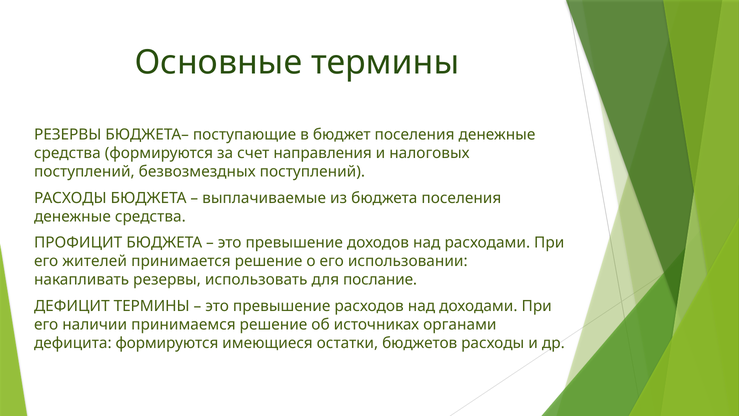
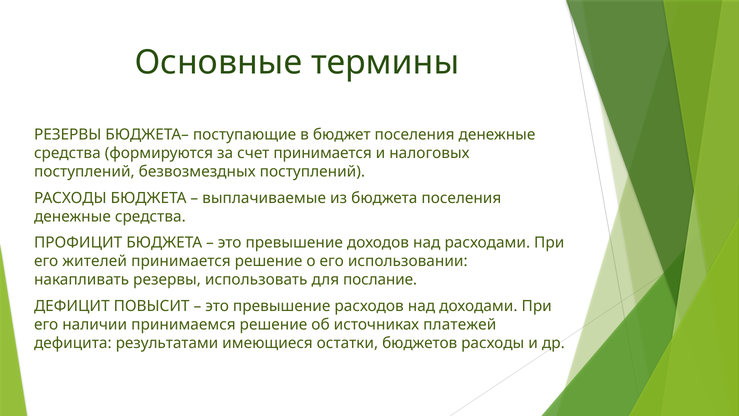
счет направления: направления -> принимается (323, 153)
ДЕФИЦИТ ТЕРМИНЫ: ТЕРМИНЫ -> ПОВЫСИТ (152, 306)
органами: органами -> платежей (460, 324)
дефицита формируются: формируются -> результатами (167, 343)
